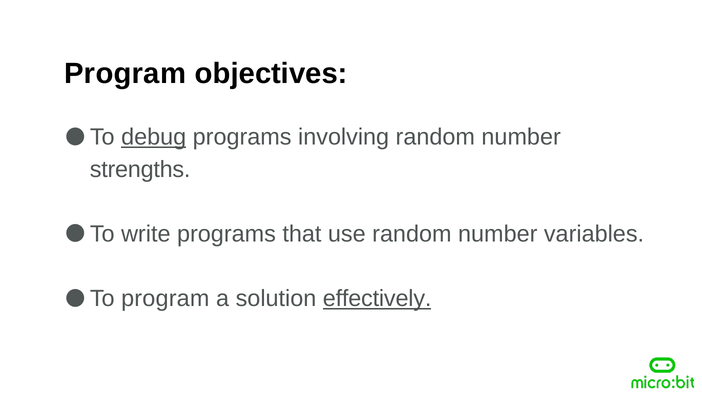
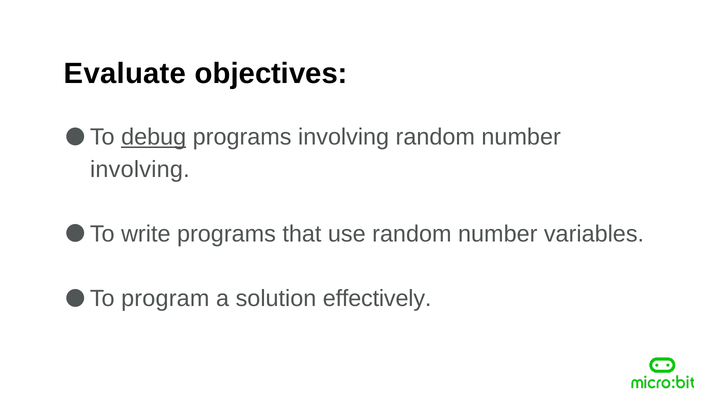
Program: Program -> Evaluate (125, 74)
strengths: strengths -> involving (140, 169)
effectively underline: present -> none (377, 298)
